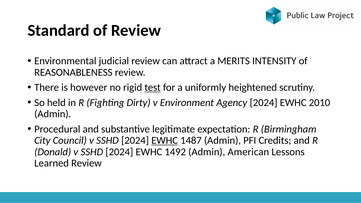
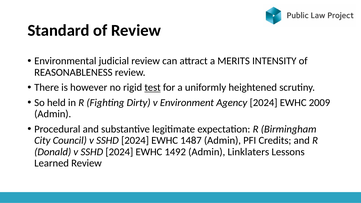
2010: 2010 -> 2009 (320, 103)
EWHC underline: present -> none (165, 141)
American: American -> Linklaters (248, 152)
